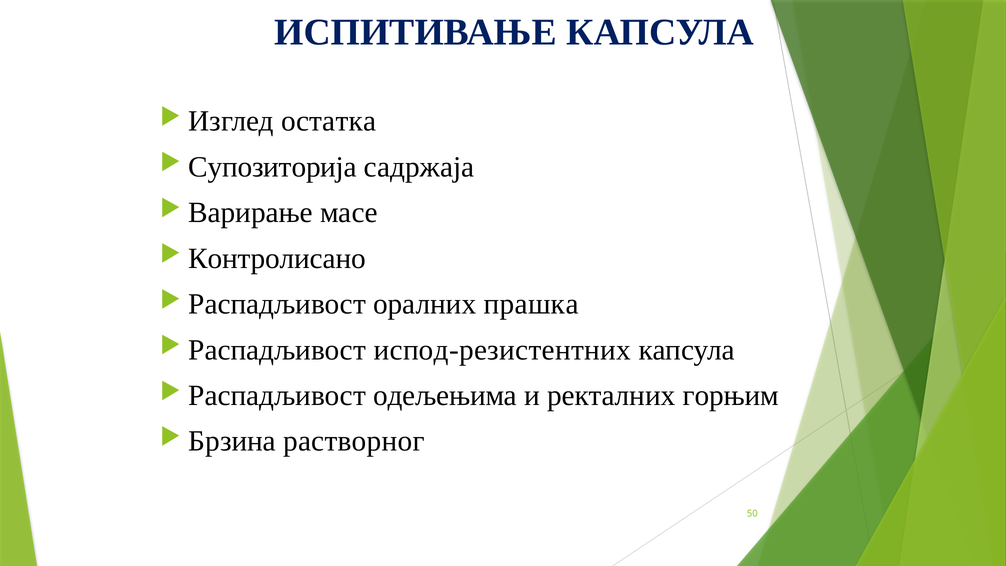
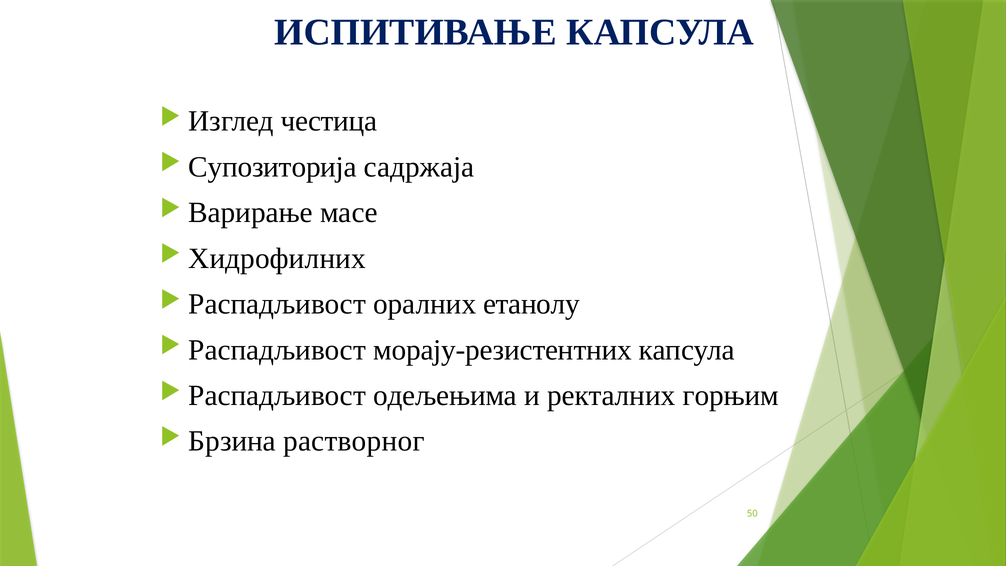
остатка: остатка -> честица (329, 121)
Контролисано: Контролисано -> Хидрофилних (277, 258)
прашка: прашка -> етанолу (531, 304)
испод-резистентних: испод-резистентних -> морају-резистентних (503, 350)
